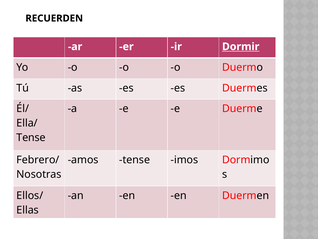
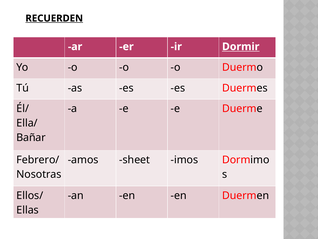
RECUERDEN underline: none -> present (54, 18)
Tense: Tense -> Bañar (31, 137)
amos tense: tense -> sheet (135, 159)
